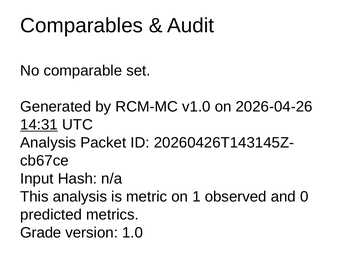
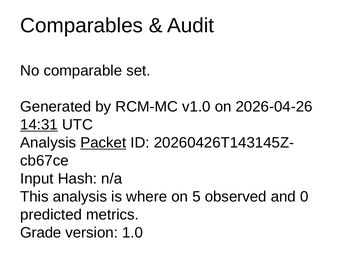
Packet underline: none -> present (103, 143)
metric: metric -> where (147, 197)
1: 1 -> 5 (196, 197)
